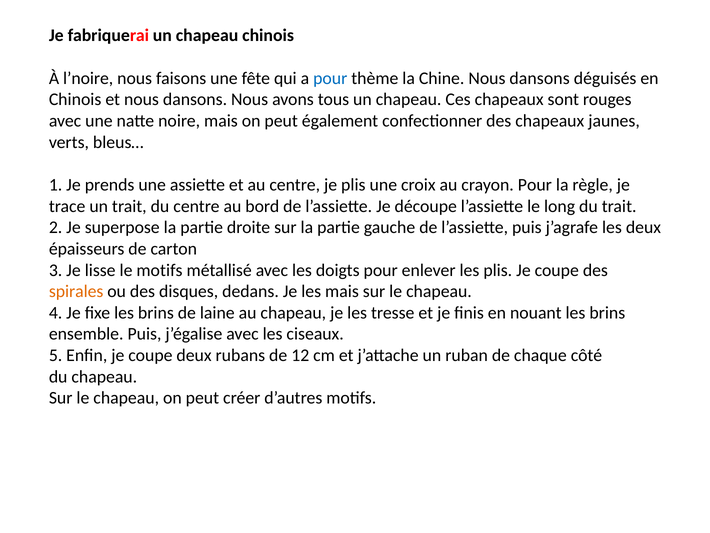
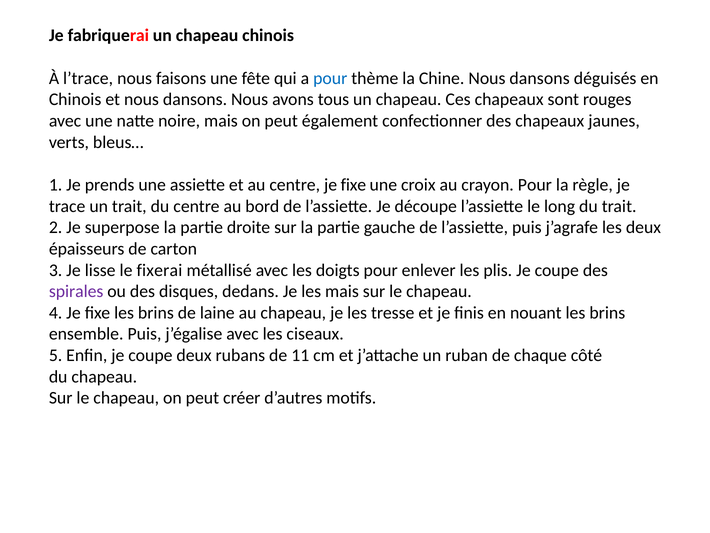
l’noire: l’noire -> l’trace (88, 78)
centre je plis: plis -> fixe (353, 185)
le motifs: motifs -> fixerai (159, 270)
spirales colour: orange -> purple (76, 291)
12: 12 -> 11 (300, 355)
